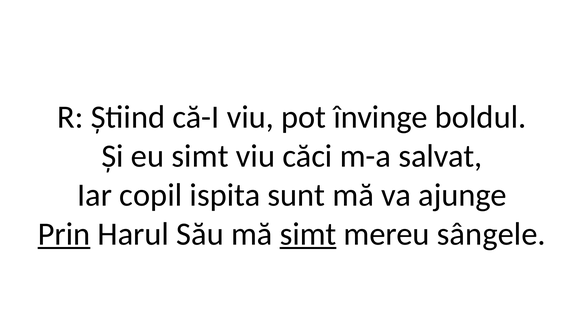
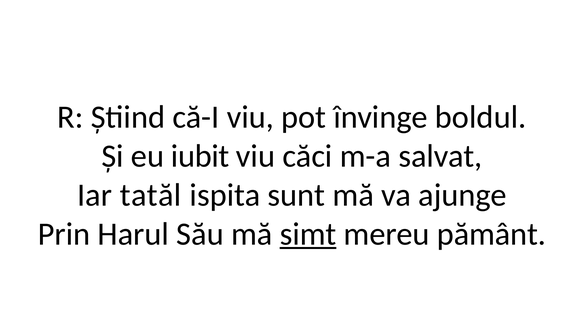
eu simt: simt -> iubit (200, 156)
copil: copil -> tatăl (151, 195)
Prin underline: present -> none (64, 234)
sângele: sângele -> pământ (491, 234)
